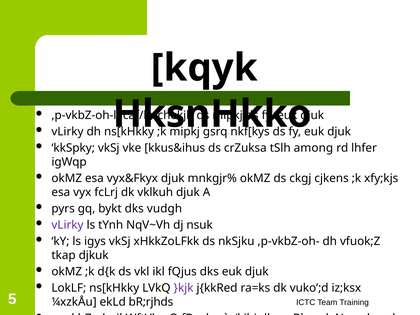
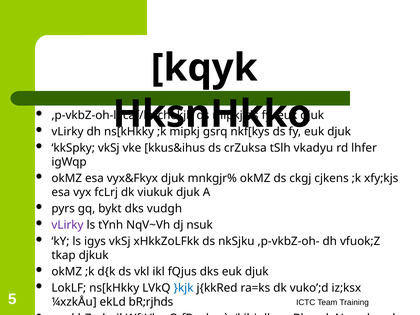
among: among -> vkadyu (313, 148)
vklkuh: vklkuh -> viukuk (155, 192)
}kjk colour: purple -> blue (184, 288)
